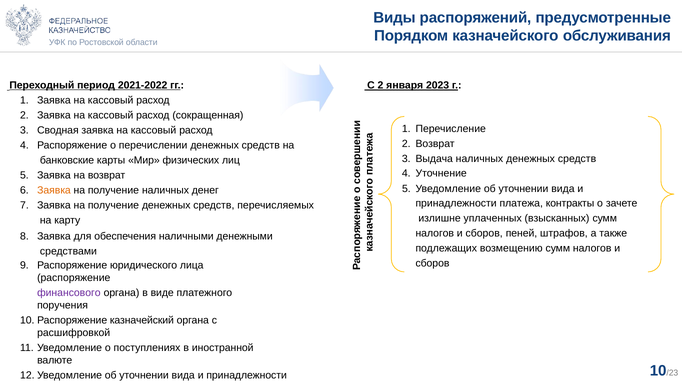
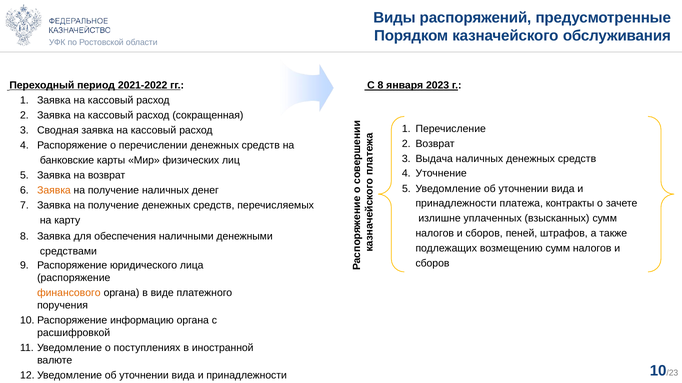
С 2: 2 -> 8 (381, 86)
финансового colour: purple -> orange (69, 293)
казначейский: казначейский -> информацию (142, 321)
